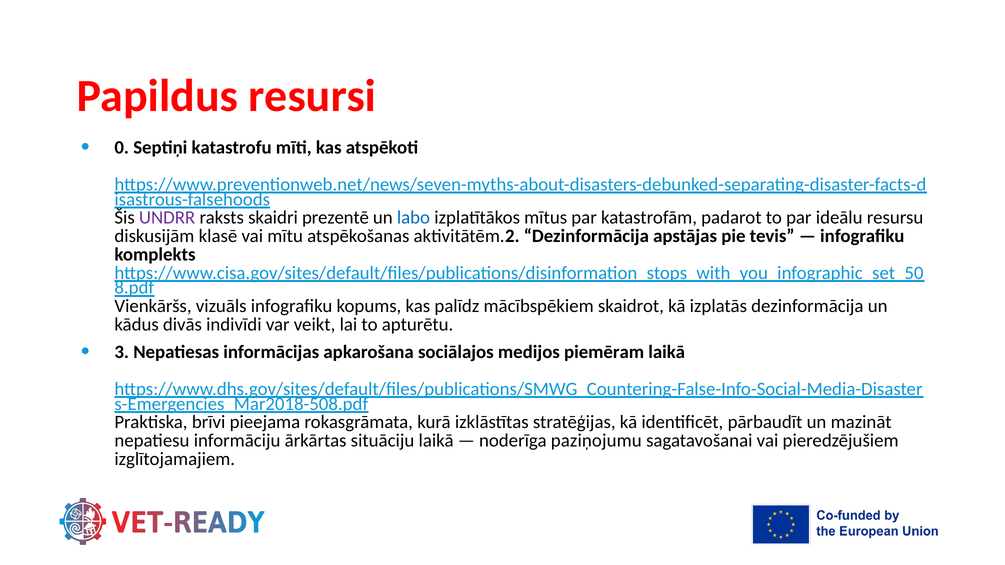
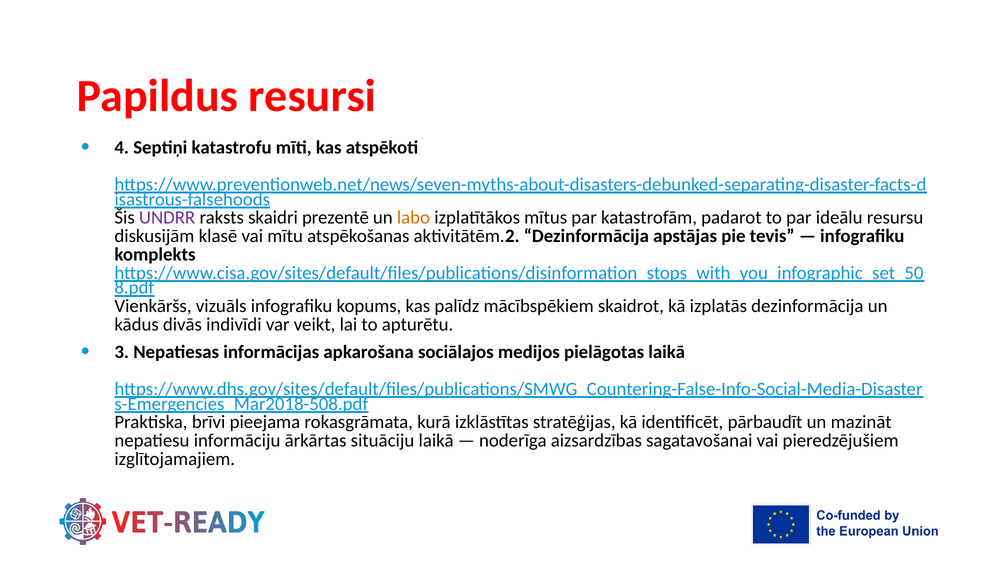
0: 0 -> 4 (122, 148)
labo colour: blue -> orange (413, 218)
piemēram: piemēram -> pielāgotas (604, 352)
paziņojumu: paziņojumu -> aizsardzības (596, 441)
